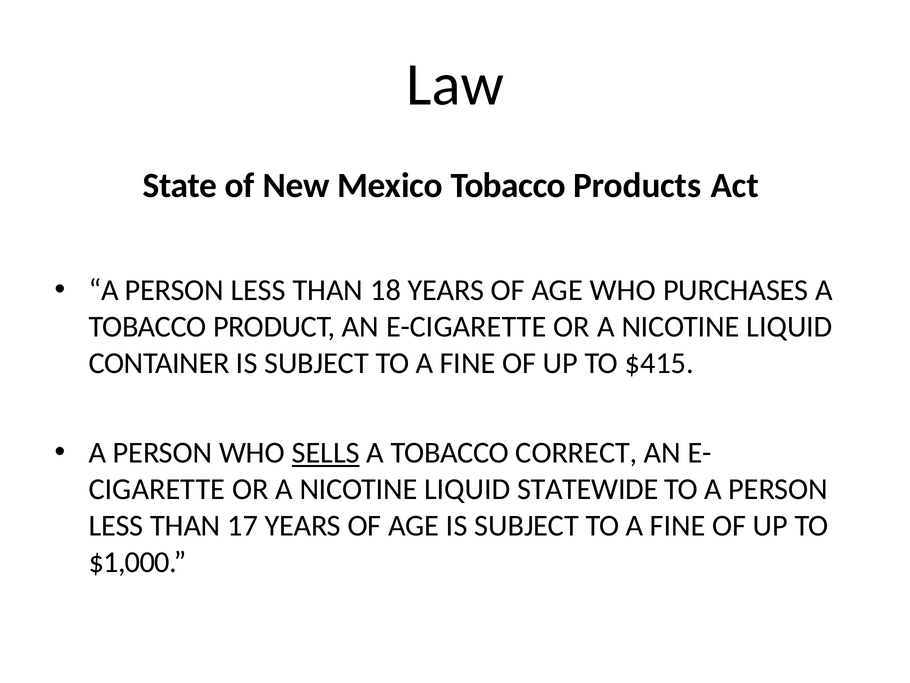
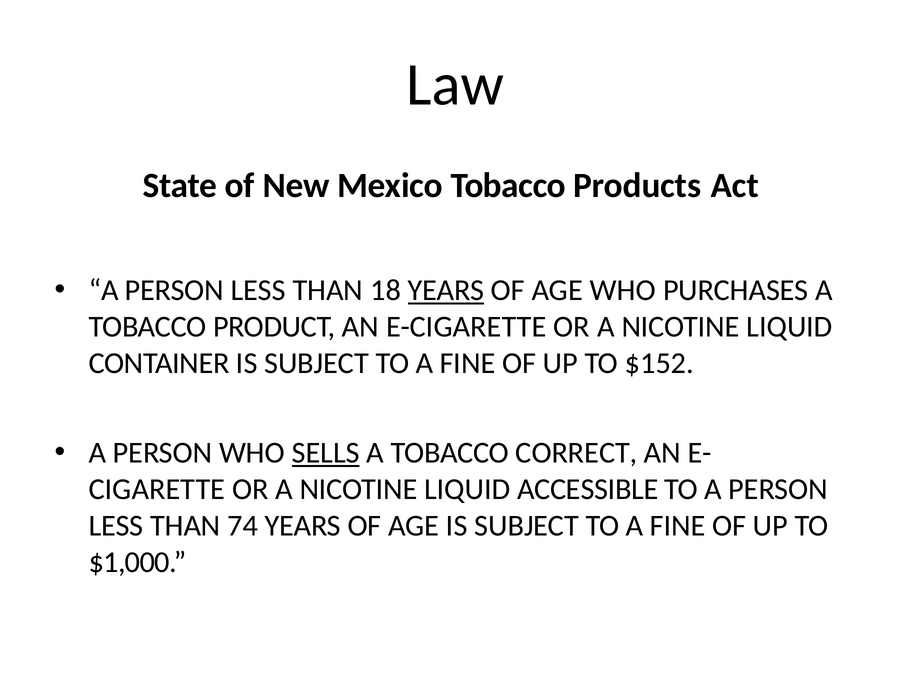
YEARS underline: none -> present (446, 290)
$415: $415 -> $152 (659, 363)
STATEWIDE: STATEWIDE -> ACCESSIBLE (588, 489)
17: 17 -> 74 (243, 525)
